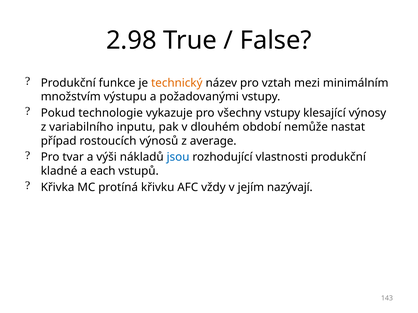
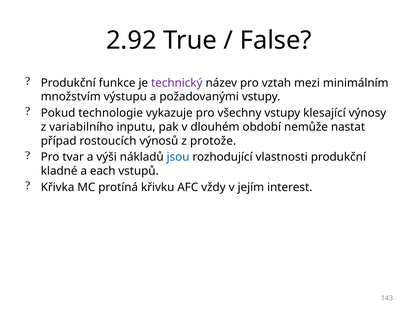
2.98: 2.98 -> 2.92 (131, 40)
technický colour: orange -> purple (177, 83)
average: average -> protože (213, 141)
nazývají: nazývají -> interest (290, 188)
